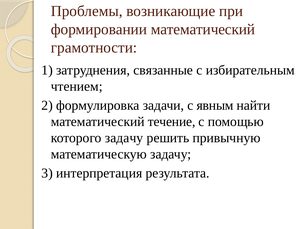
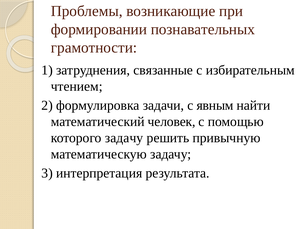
формировании математический: математический -> познавательных (203, 29)
течение: течение -> человек (172, 122)
